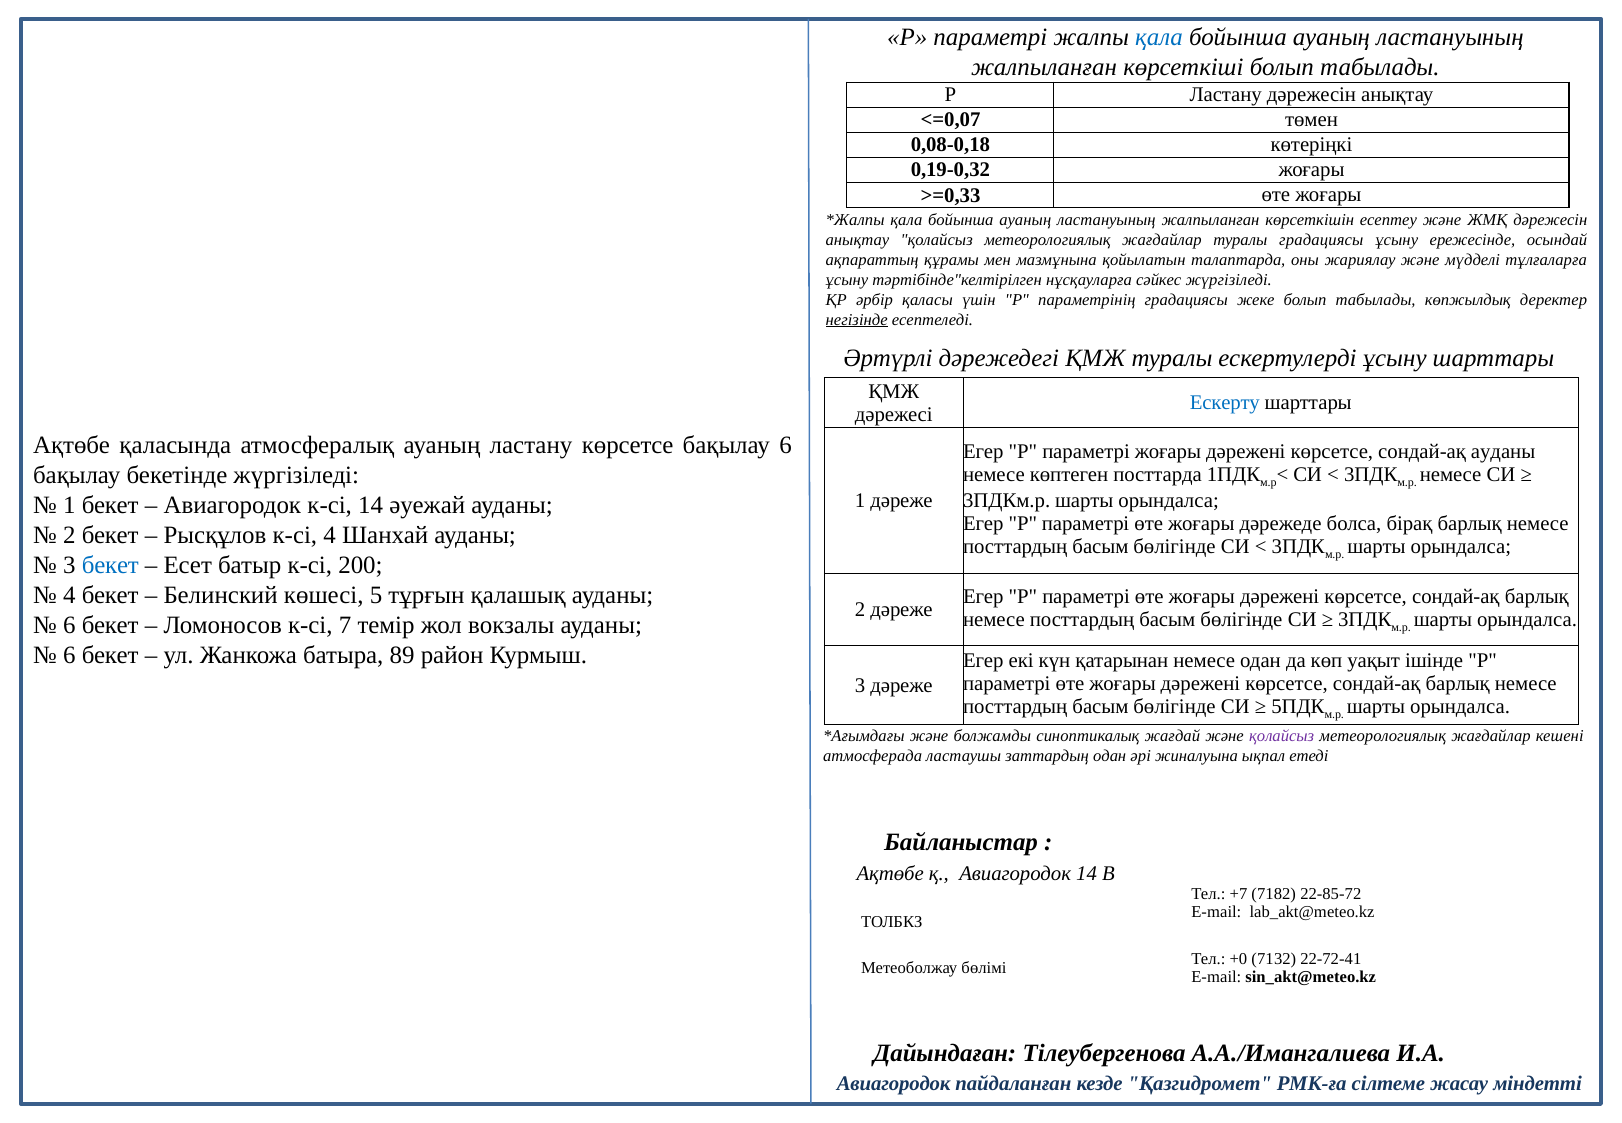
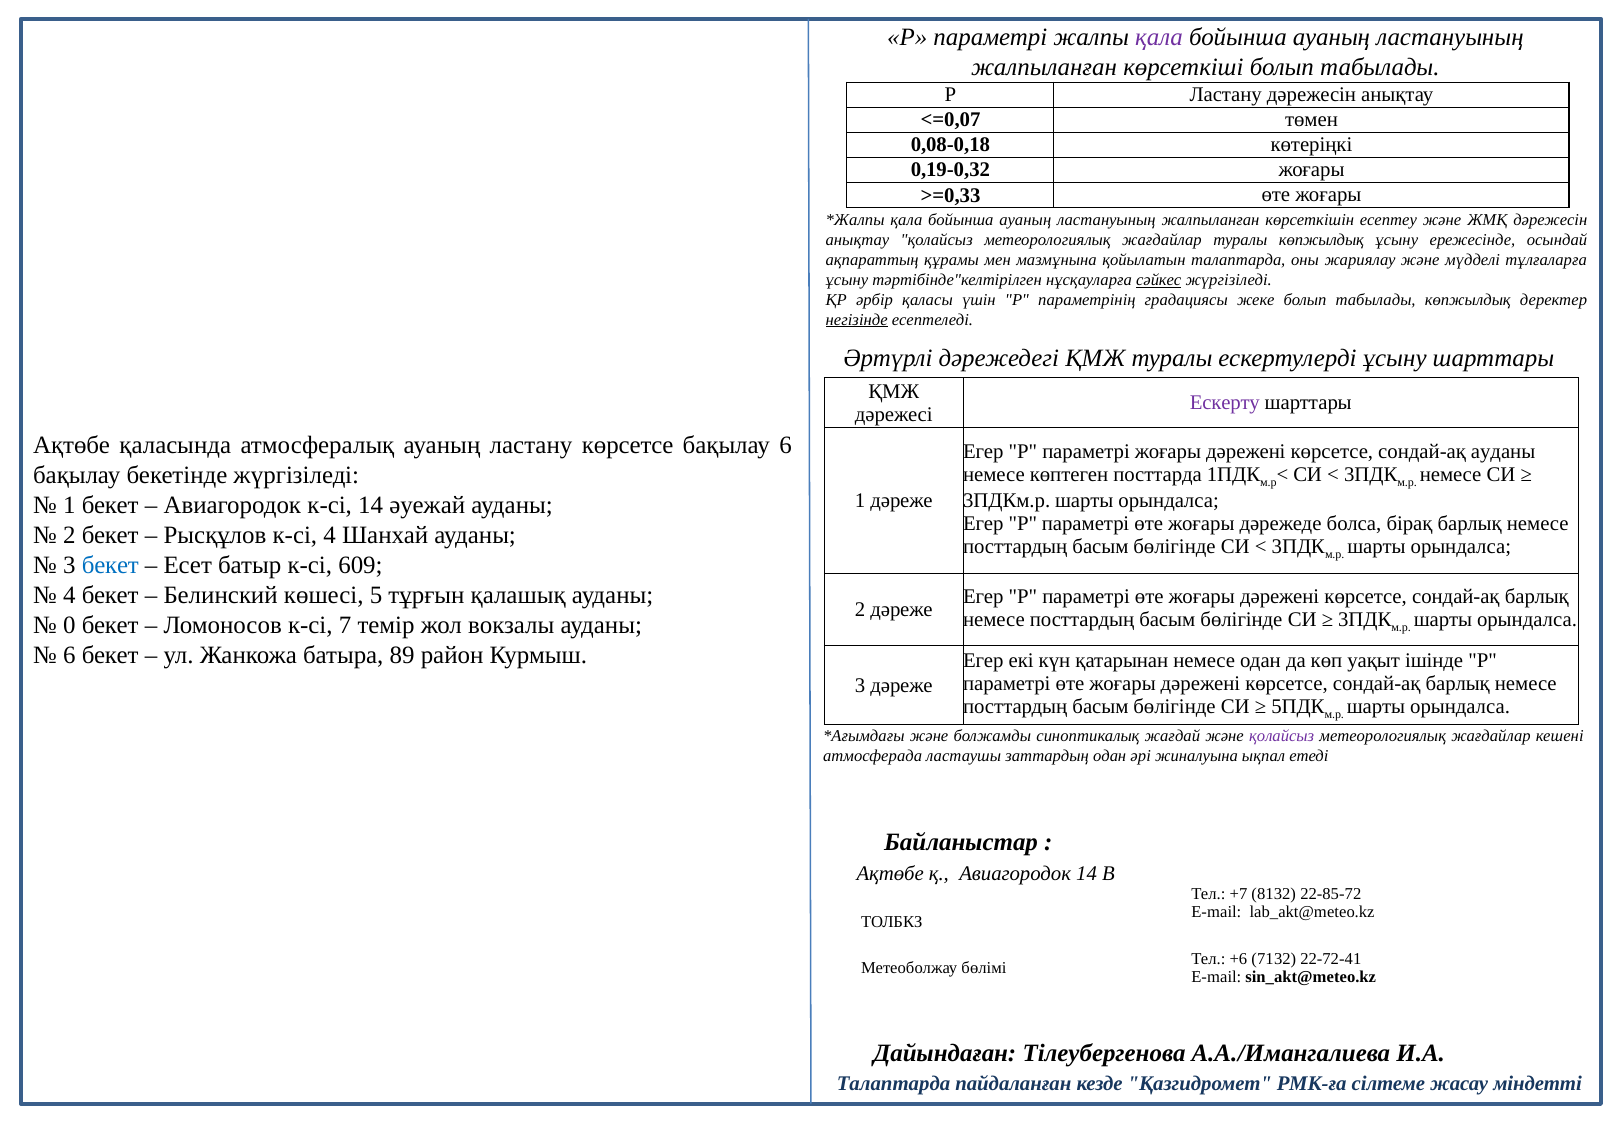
қала colour: blue -> purple (1159, 37)
туралы градациясы: градациясы -> көпжылдық (1321, 240)
сәйкес underline: none -> present (1159, 280)
Ескерту colour: blue -> purple (1225, 403)
200: 200 -> 609 (360, 565)
6: 6 -> 0 (69, 625)
7182: 7182 -> 8132 (1274, 894)
+0: +0 -> +6 (1238, 959)
Авиагородок: Авиагородок -> Талаптарда (894, 1083)
